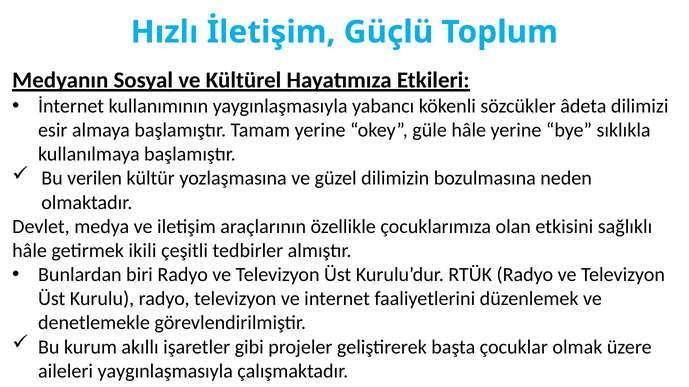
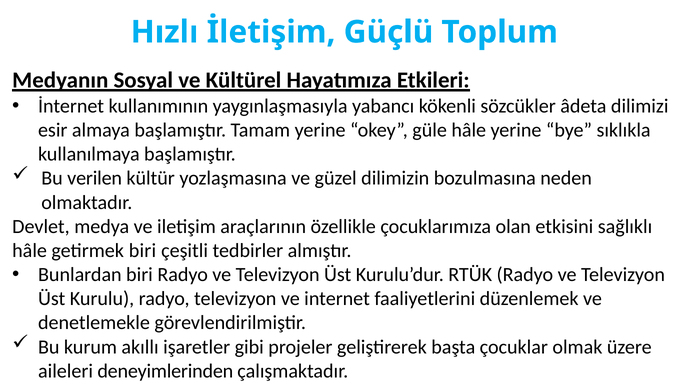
getirmek ikili: ikili -> biri (142, 251)
aileleri yaygınlaşmasıyla: yaygınlaşmasıyla -> deneyimlerinden (165, 372)
